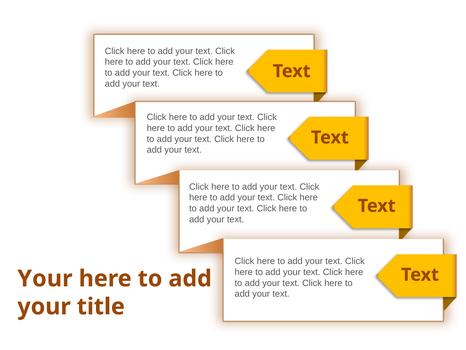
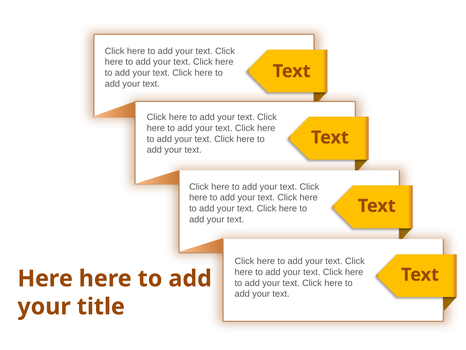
Your: Your -> Here (45, 278)
